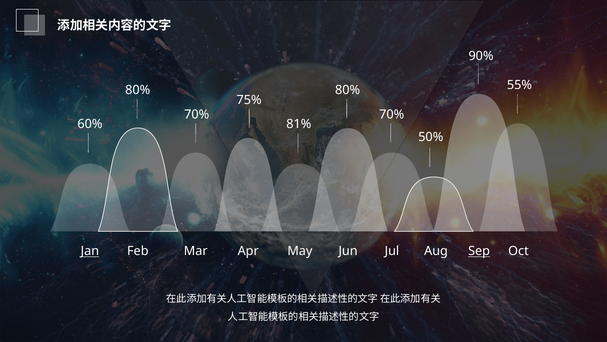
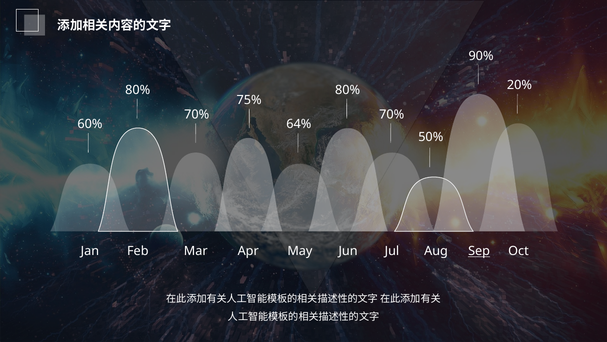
55%: 55% -> 20% (519, 85)
81%: 81% -> 64% (299, 124)
Jan underline: present -> none (90, 251)
